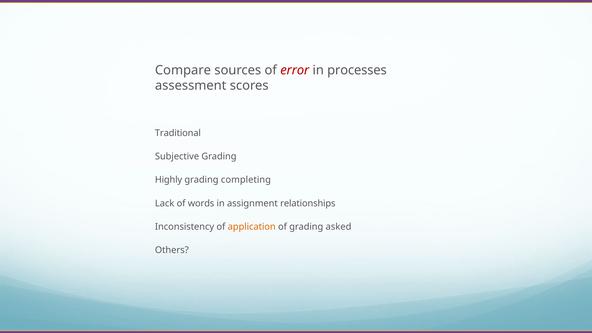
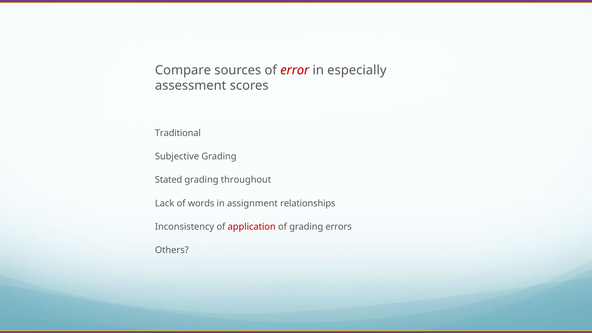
processes: processes -> especially (357, 70)
Highly: Highly -> Stated (169, 180)
completing: completing -> throughout (246, 180)
application colour: orange -> red (252, 227)
asked: asked -> errors (339, 227)
